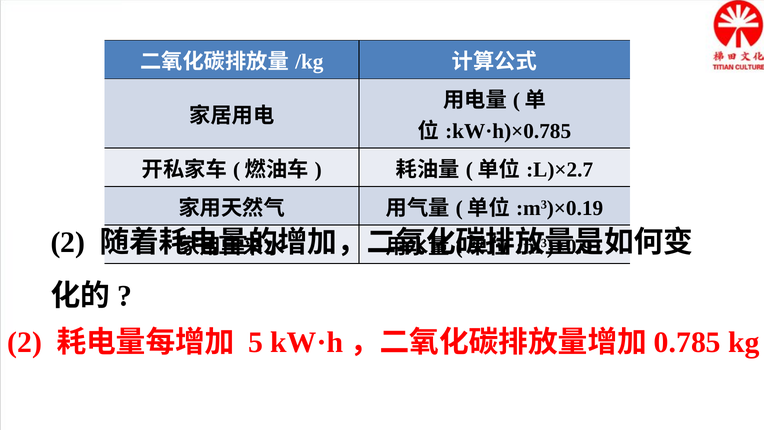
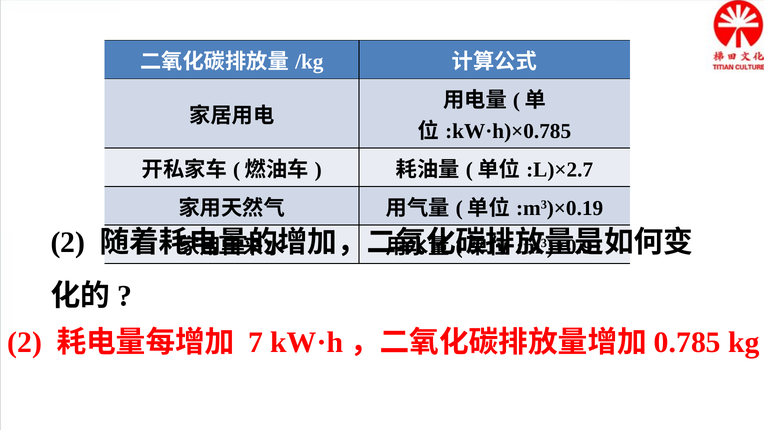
5: 5 -> 7 (256, 342)
